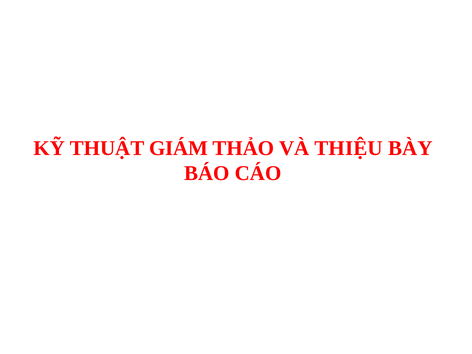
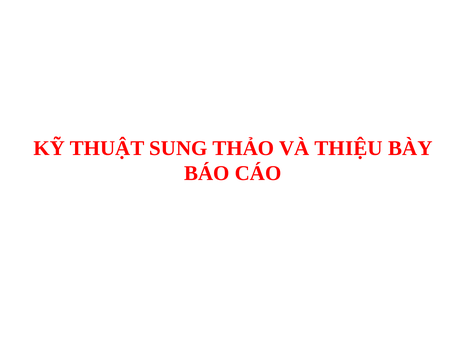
GIÁM: GIÁM -> SUNG (178, 148)
